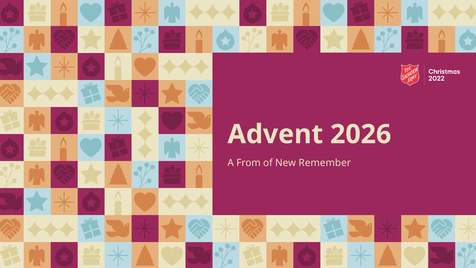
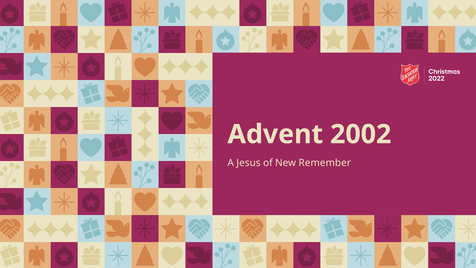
2026: 2026 -> 2002 (361, 134)
From: From -> Jesus (248, 163)
